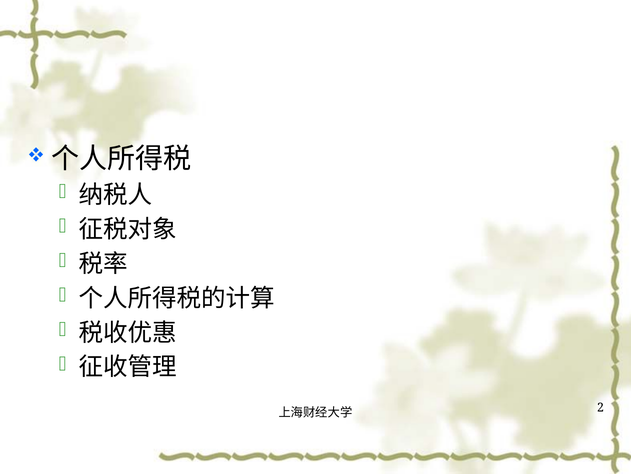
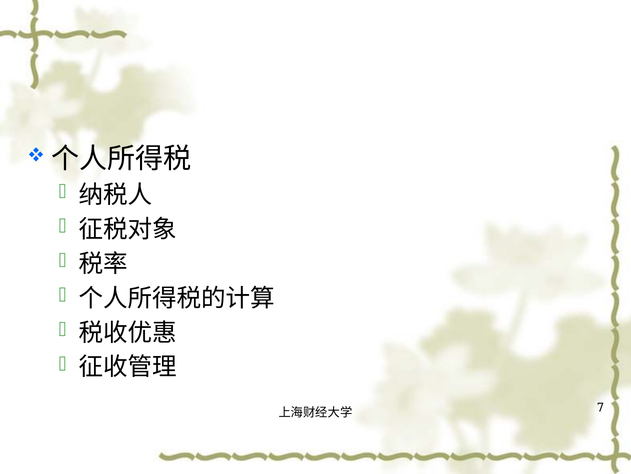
2: 2 -> 7 (600, 407)
